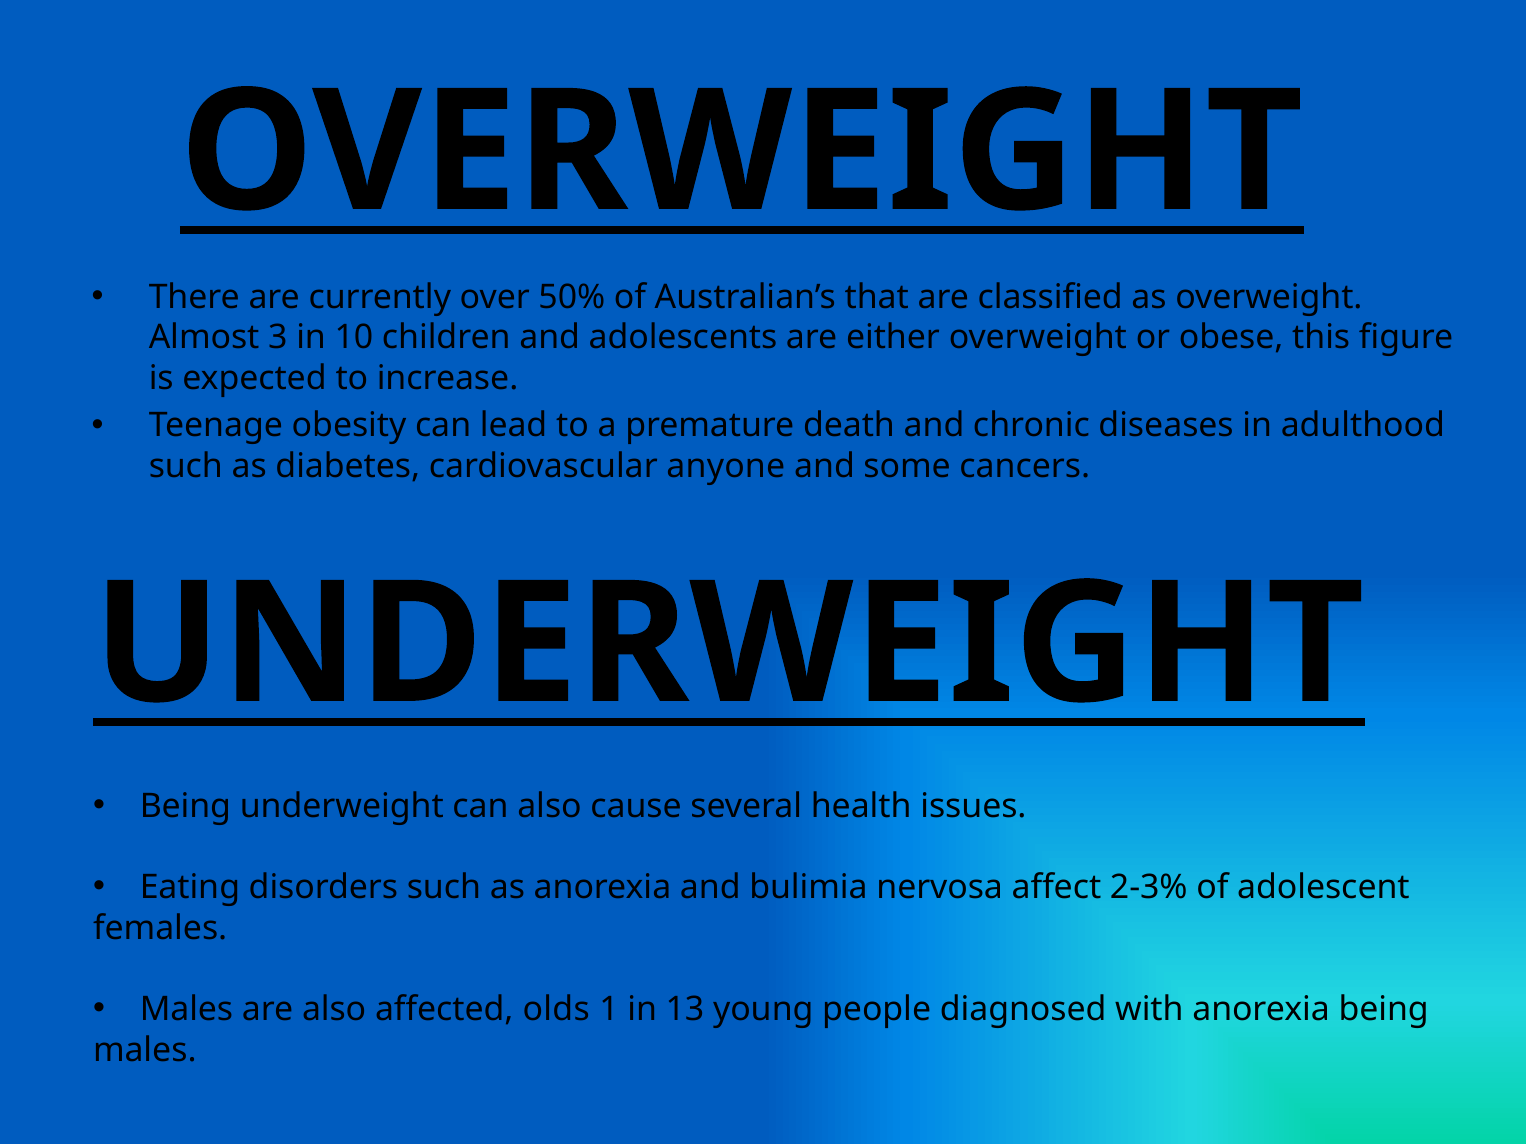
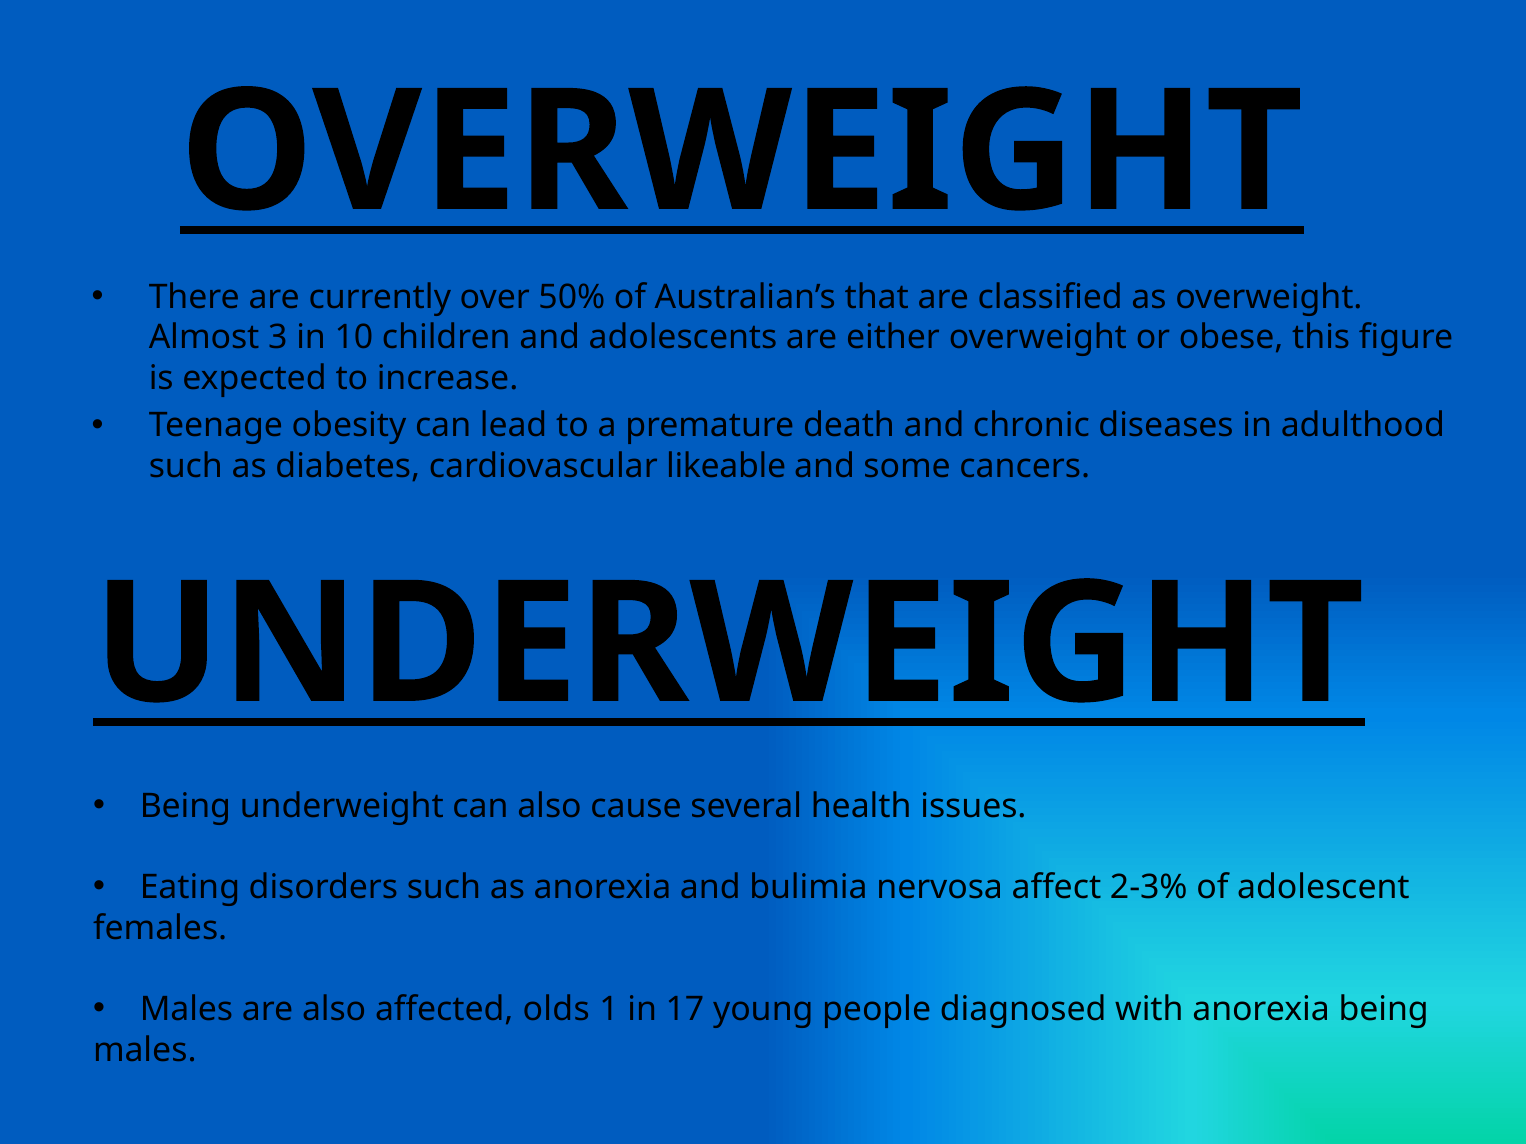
anyone: anyone -> likeable (726, 467)
13: 13 -> 17 (685, 1010)
